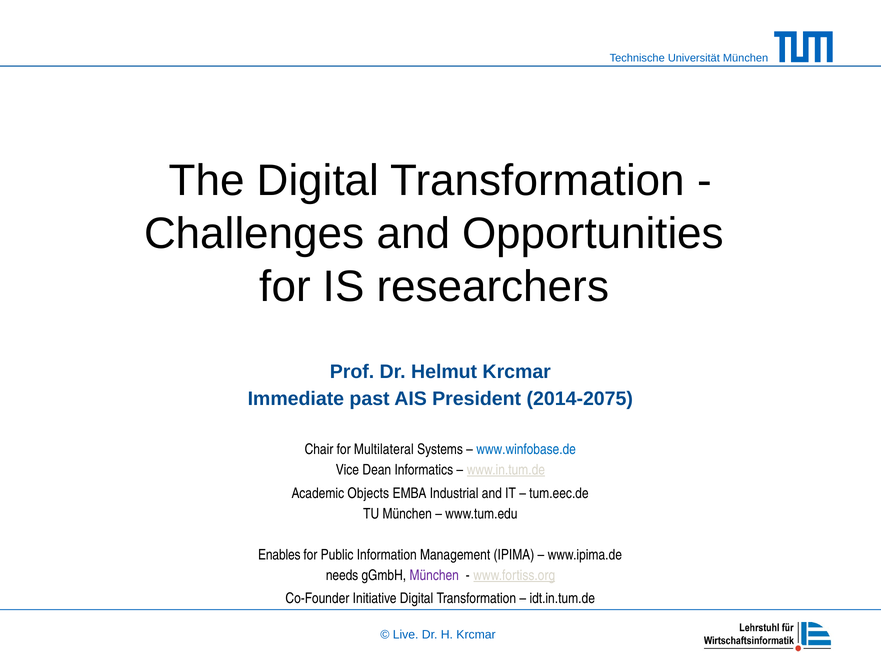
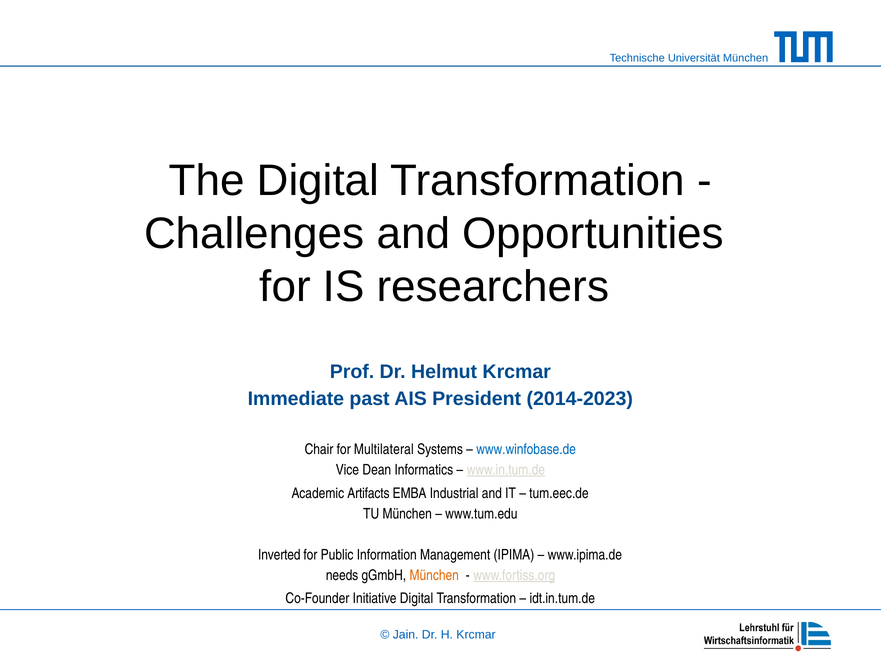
2014-2075: 2014-2075 -> 2014-2023 (580, 399)
Objects: Objects -> Artifacts (368, 493)
Enables: Enables -> Inverted (279, 555)
München colour: purple -> orange (434, 575)
Live: Live -> Jain (406, 634)
